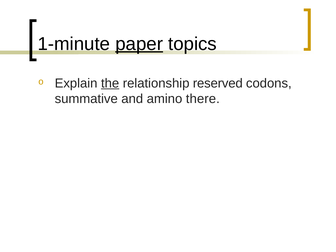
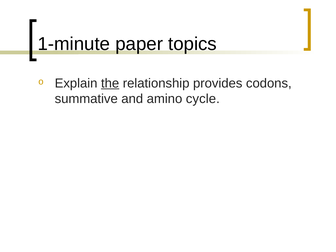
paper underline: present -> none (139, 44)
reserved: reserved -> provides (218, 83)
there: there -> cycle (203, 99)
